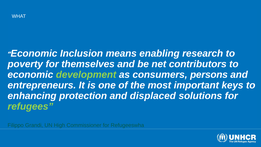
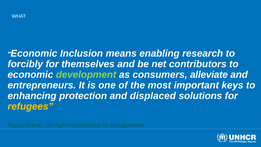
poverty: poverty -> forcibly (25, 64)
persons: persons -> alleviate (209, 75)
refugees colour: light green -> yellow (30, 106)
